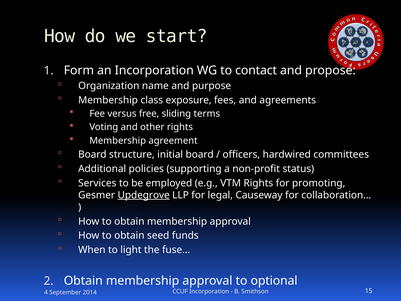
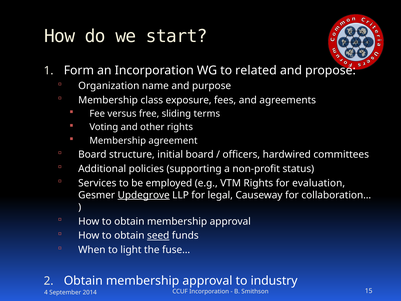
contact: contact -> related (256, 70)
promoting: promoting -> evaluation (319, 183)
seed underline: none -> present (158, 235)
optional: optional -> industry (274, 281)
